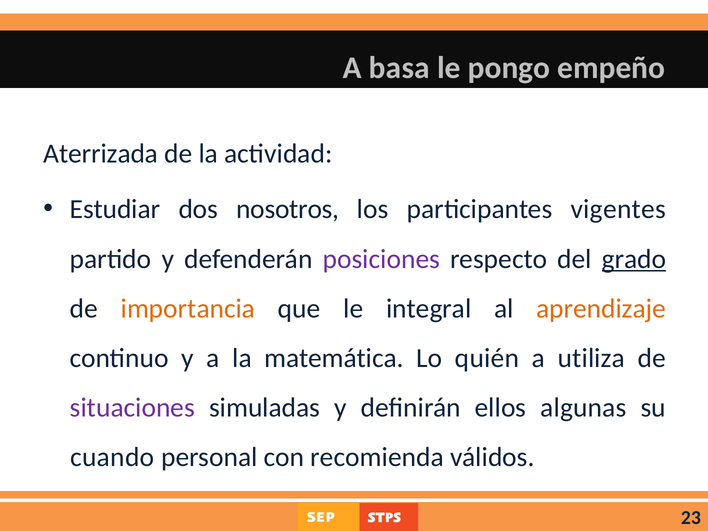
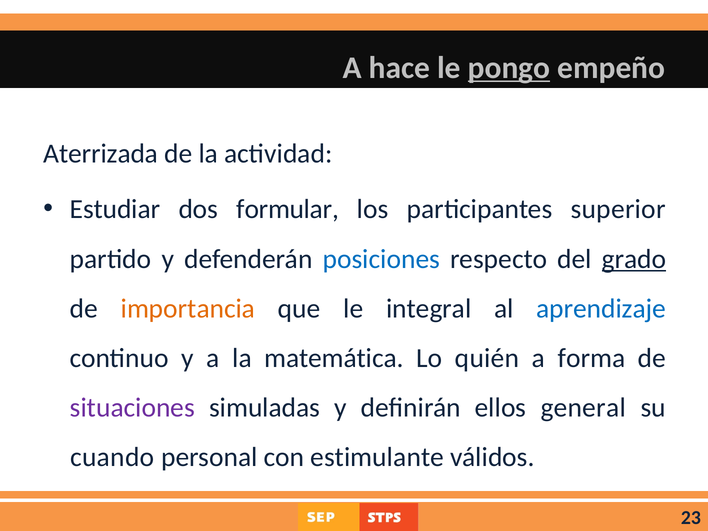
basa: basa -> hace (399, 68)
pongo underline: none -> present (509, 68)
nosotros: nosotros -> formular (288, 209)
vigentes: vigentes -> superior (618, 209)
posiciones colour: purple -> blue (381, 259)
aprendizaje colour: orange -> blue (601, 309)
utiliza: utiliza -> forma (591, 358)
algunas: algunas -> general (583, 408)
recomienda: recomienda -> estimulante (377, 457)
